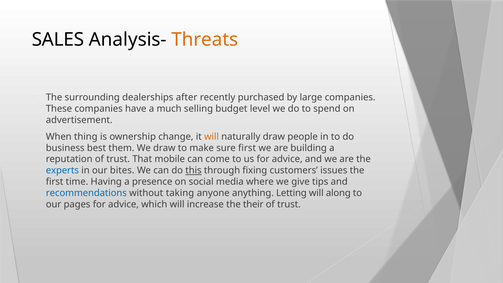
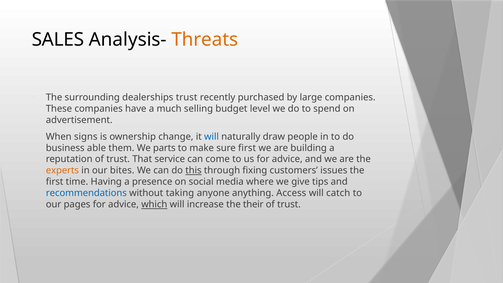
dealerships after: after -> trust (187, 97)
thing: thing -> signs (86, 137)
will colour: orange -> blue (212, 137)
best: best -> able (97, 148)
We draw: draw -> parts (164, 148)
mobile: mobile -> service (170, 159)
experts colour: blue -> orange (62, 170)
Letting: Letting -> Access (291, 193)
along: along -> catch (338, 193)
which underline: none -> present (154, 204)
